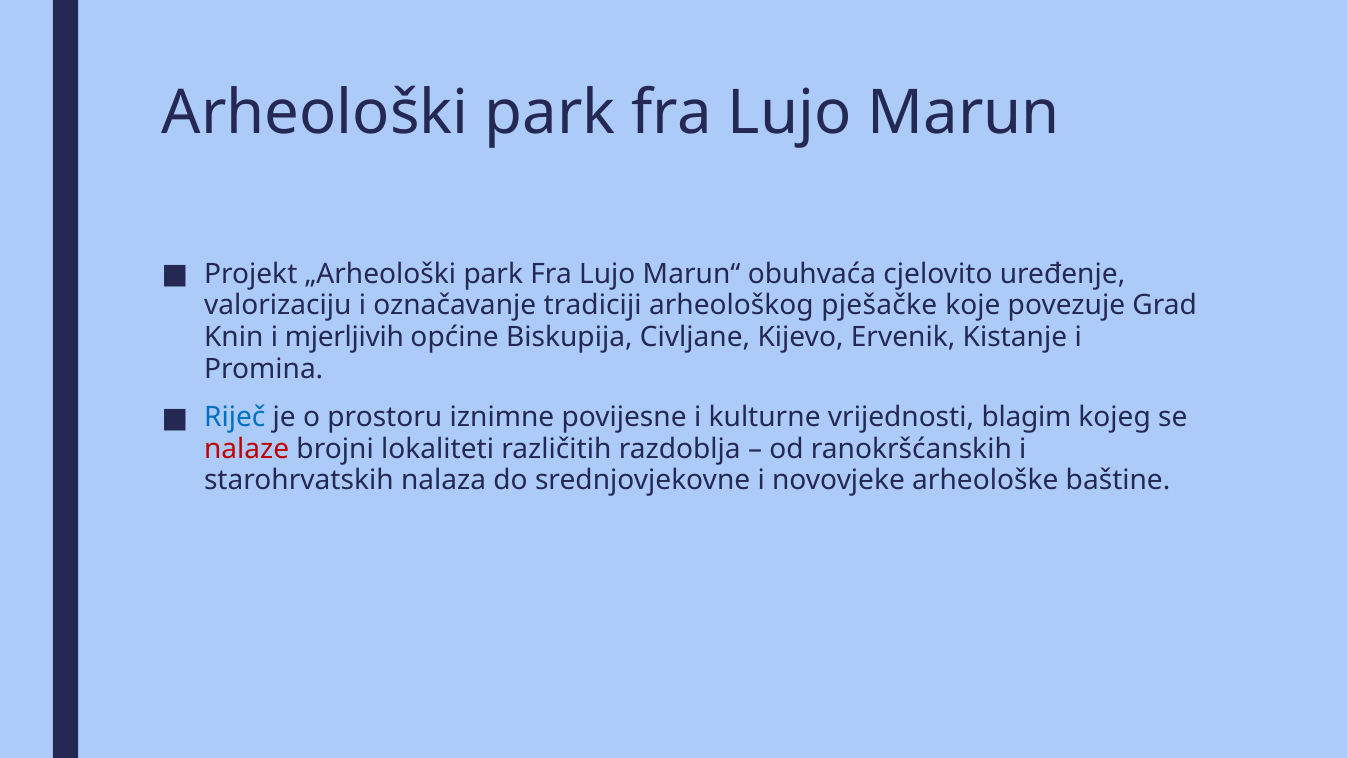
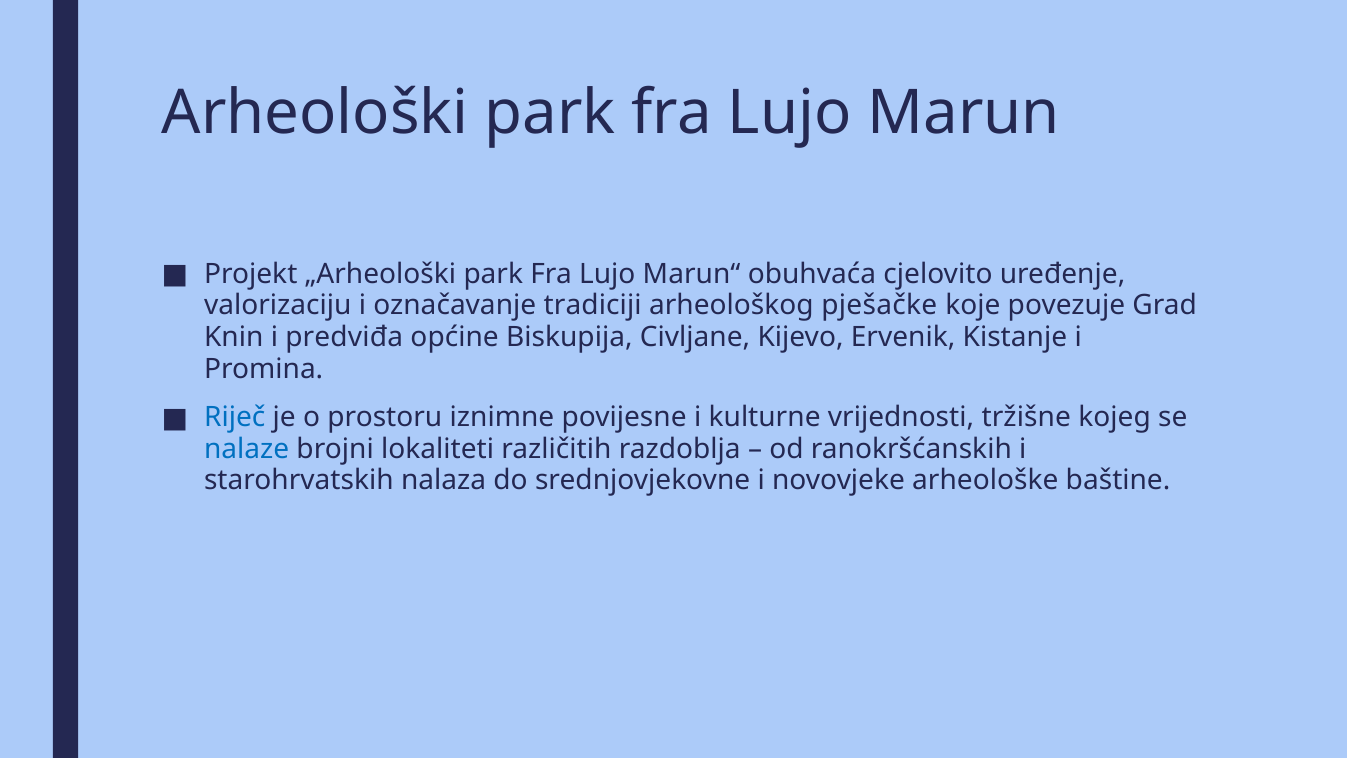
mjerljivih: mjerljivih -> predviđa (344, 337)
blagim: blagim -> tržišne (1026, 417)
nalaze colour: red -> blue (247, 449)
